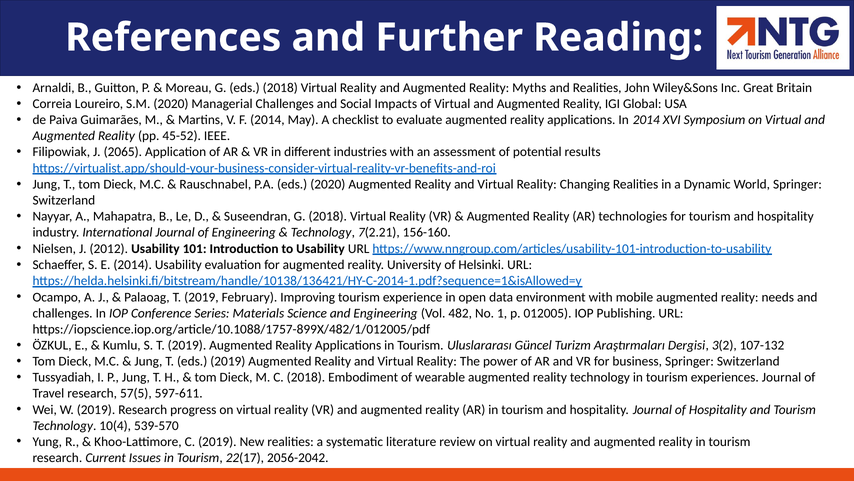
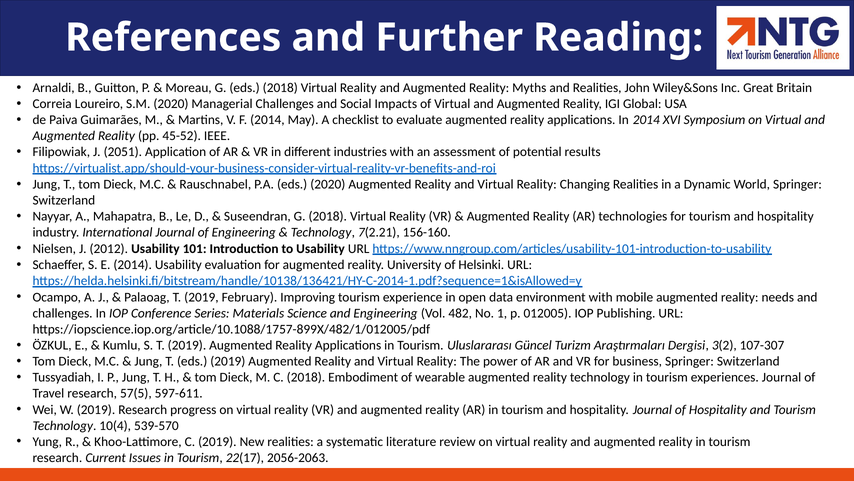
2065: 2065 -> 2051 (123, 152)
107-132: 107-132 -> 107-307 (762, 345)
2056-2042: 2056-2042 -> 2056-2063 (298, 457)
